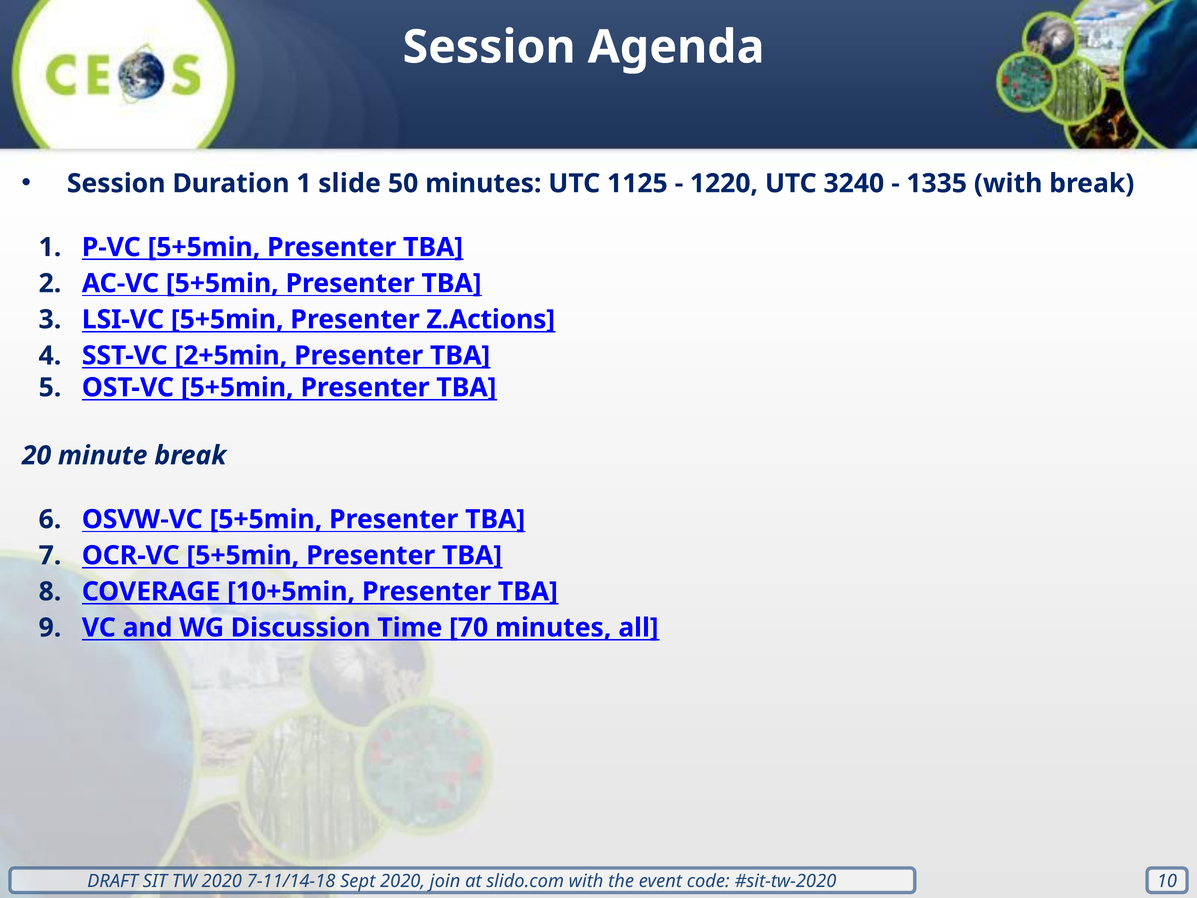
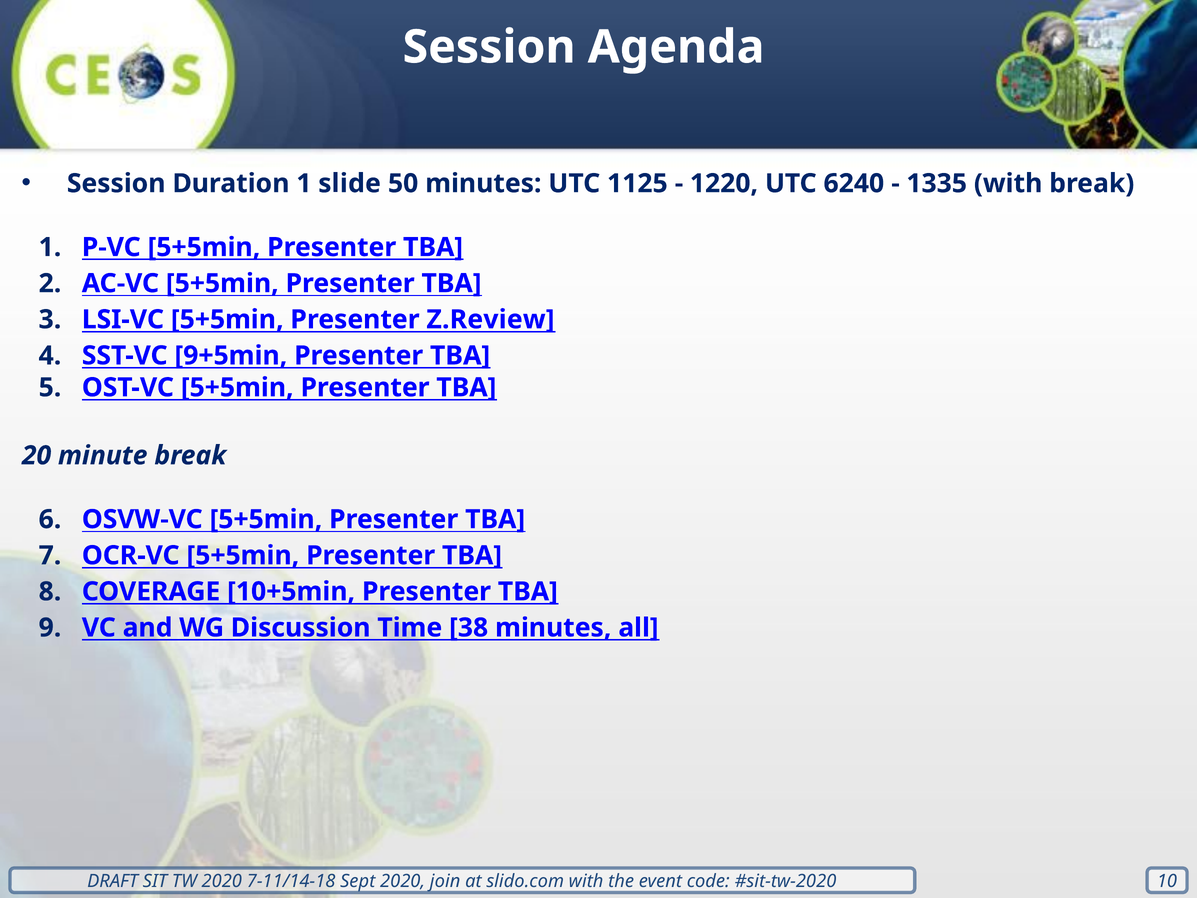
3240: 3240 -> 6240 (854, 183)
Z.Actions: Z.Actions -> Z.Review (491, 319)
2+5min: 2+5min -> 9+5min (231, 356)
70: 70 -> 38 (469, 628)
